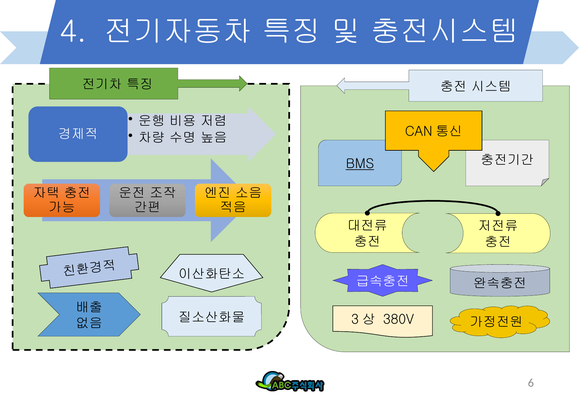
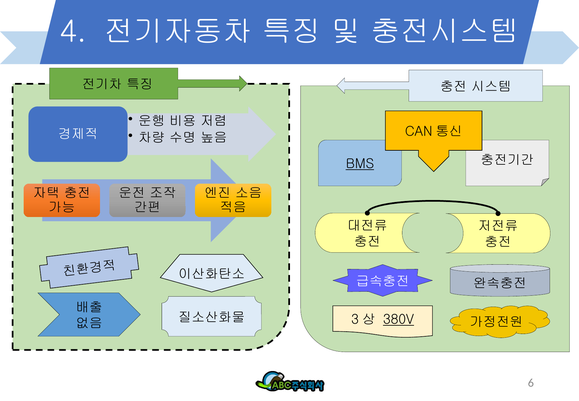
380V underline: none -> present (399, 319)
